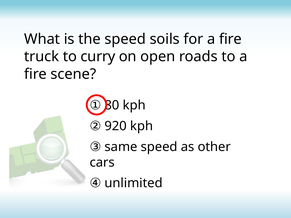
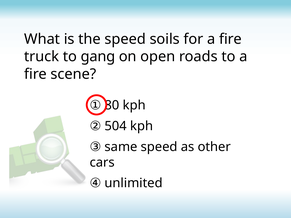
curry: curry -> gang (98, 57)
920: 920 -> 504 (116, 126)
